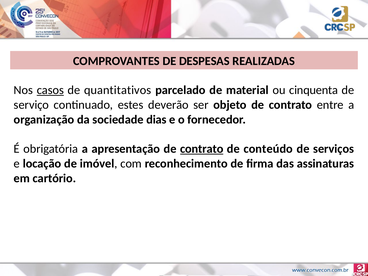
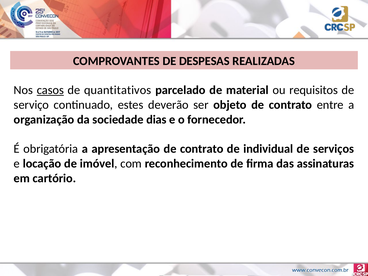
cinquenta: cinquenta -> requisitos (314, 90)
contrato underline: present -> none (202, 149)
conteúdo: conteúdo -> individual (268, 149)
